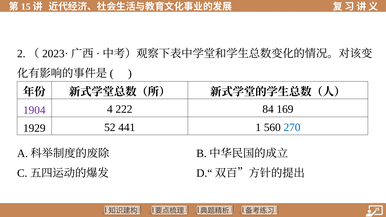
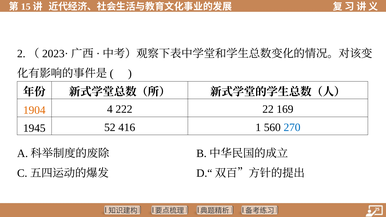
1904 colour: purple -> orange (34, 110)
84: 84 -> 22 (268, 109)
1929: 1929 -> 1945 (34, 128)
441: 441 -> 416 (127, 127)
